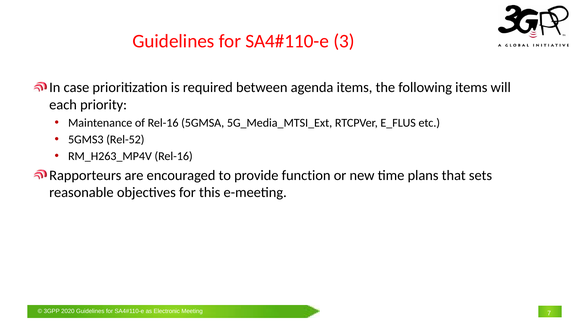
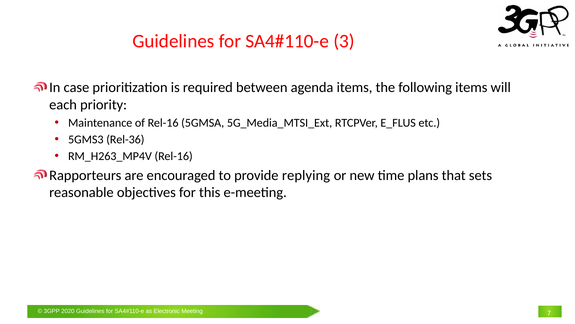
Rel-52: Rel-52 -> Rel-36 (125, 139)
function: function -> replying (306, 175)
